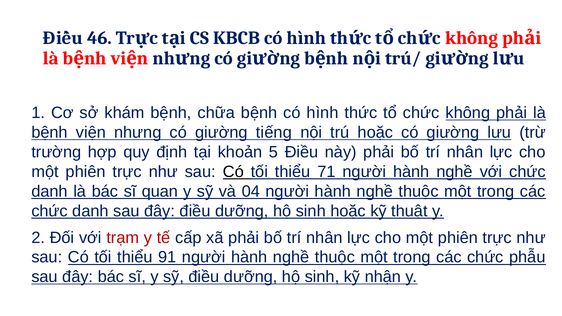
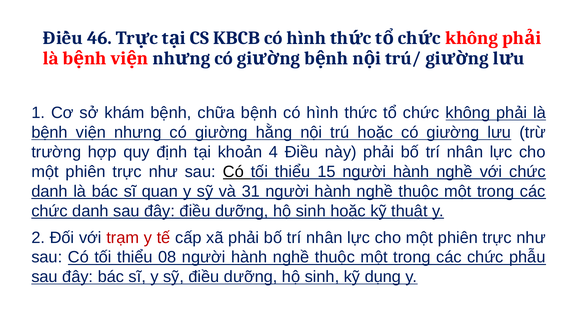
tiếng: tiếng -> hằng (274, 133)
5: 5 -> 4 (273, 152)
71: 71 -> 15 (326, 172)
04: 04 -> 31 (251, 191)
91: 91 -> 08 (167, 257)
nhận: nhận -> dụng (383, 277)
